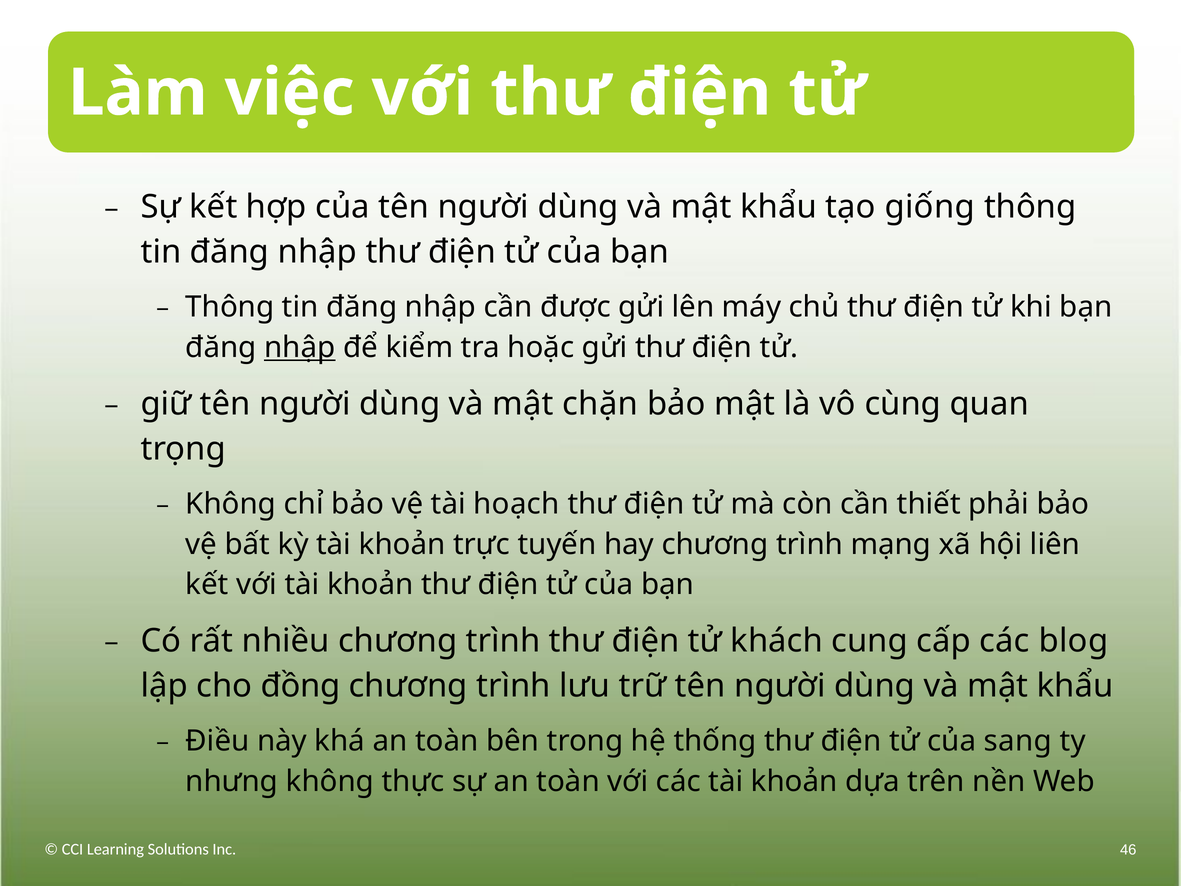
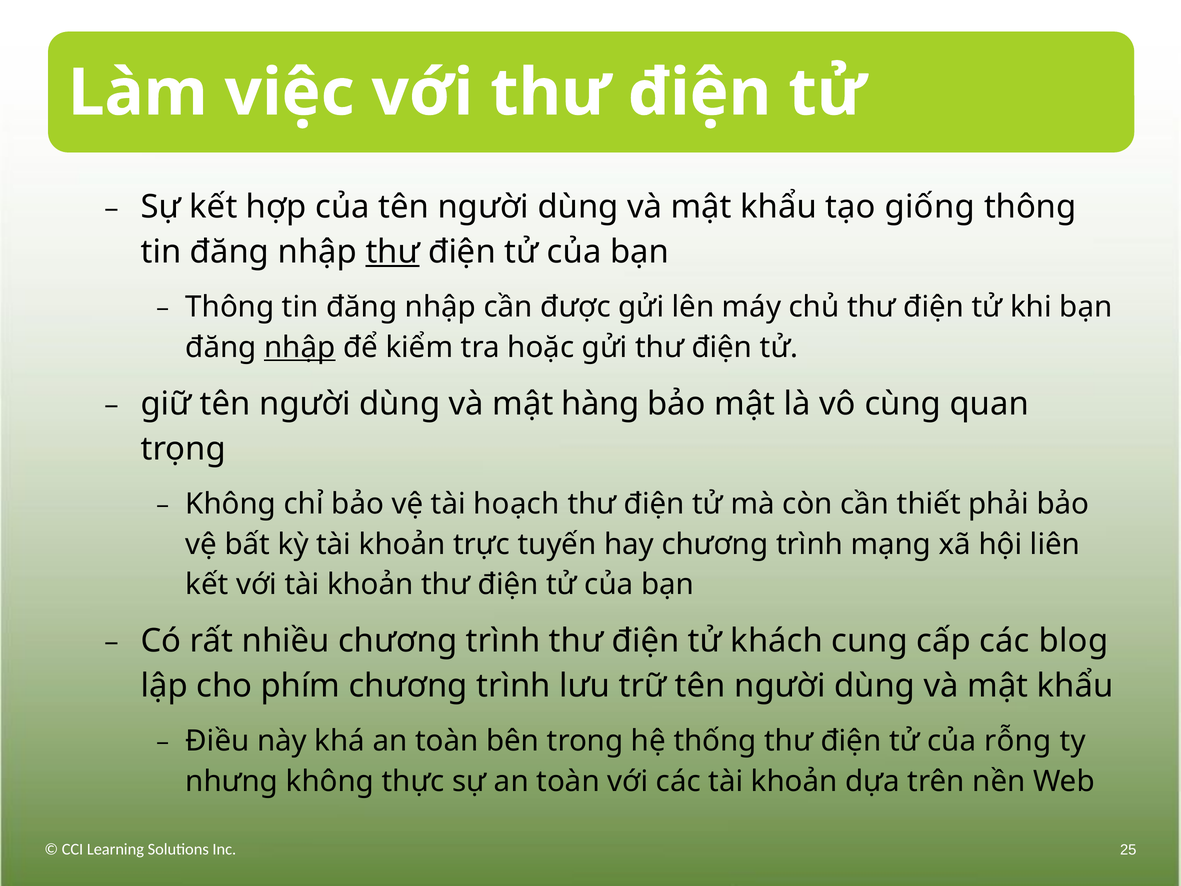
thư underline: none -> present (393, 252)
chặn: chặn -> hàng (601, 404)
đồng: đồng -> phím (300, 686)
sang: sang -> rỗng (1018, 741)
46: 46 -> 25 (1128, 850)
